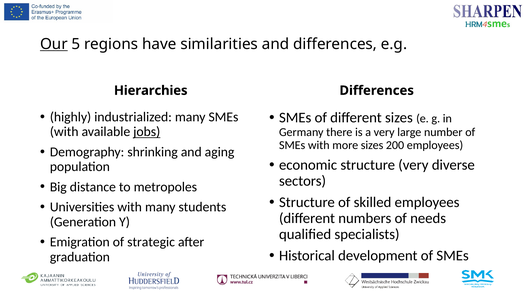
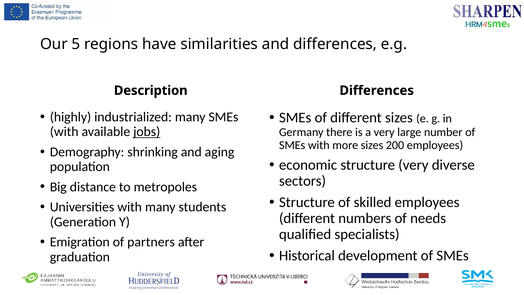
Our underline: present -> none (54, 44)
Hierarchies: Hierarchies -> Description (151, 90)
strategic: strategic -> partners (151, 242)
